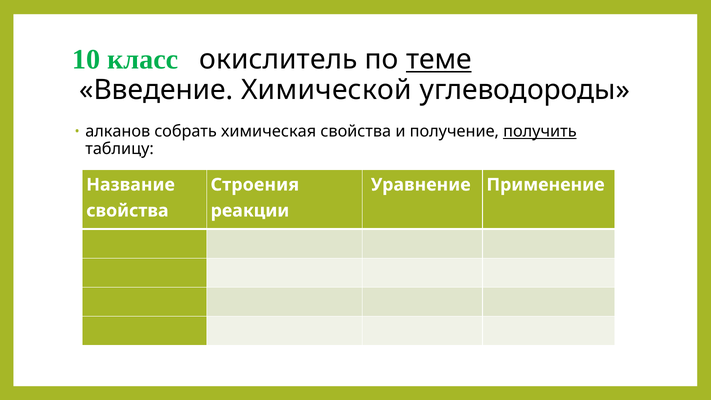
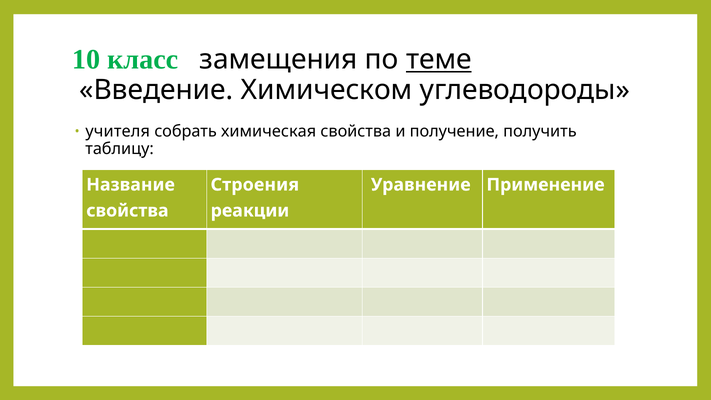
окислитель: окислитель -> замещения (279, 60)
Химической: Химической -> Химическом (327, 90)
алканов: алканов -> учителя (118, 131)
получить underline: present -> none (540, 131)
